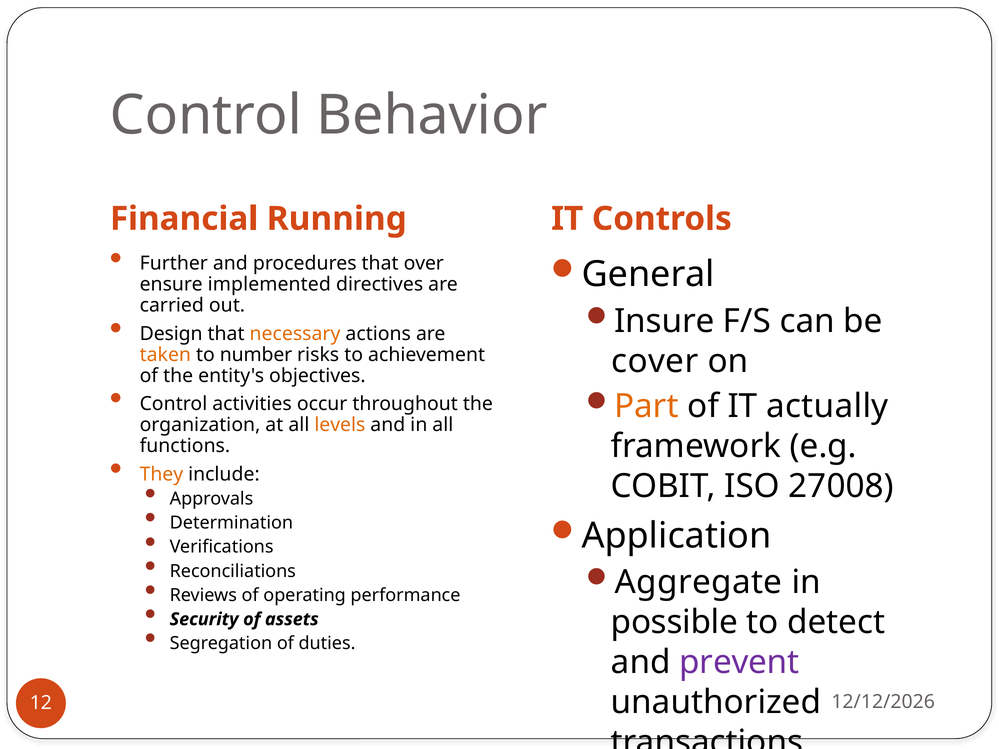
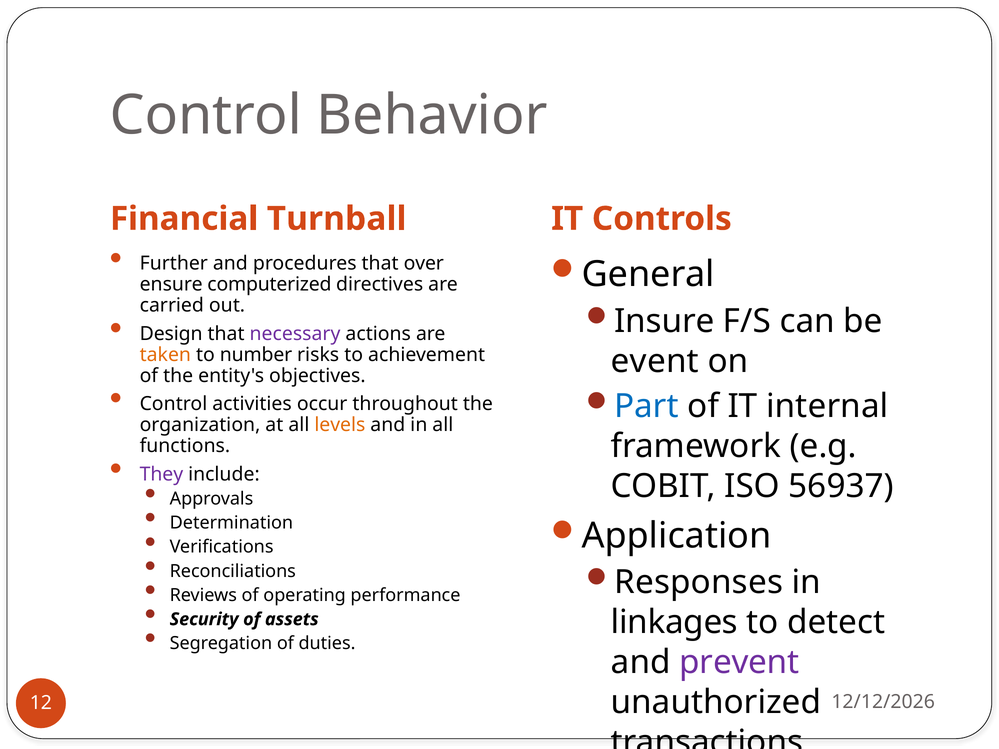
Running: Running -> Turnball (337, 219)
implemented: implemented -> computerized (269, 285)
necessary colour: orange -> purple (295, 334)
cover: cover -> event (655, 361)
Part colour: orange -> blue (646, 406)
actually: actually -> internal (827, 406)
They colour: orange -> purple (161, 474)
27008: 27008 -> 56937 (841, 486)
Aggregate: Aggregate -> Responses (699, 583)
possible: possible -> linkages (674, 623)
